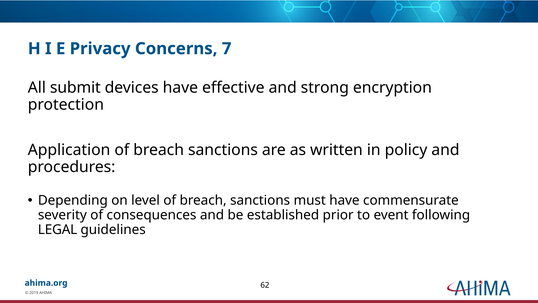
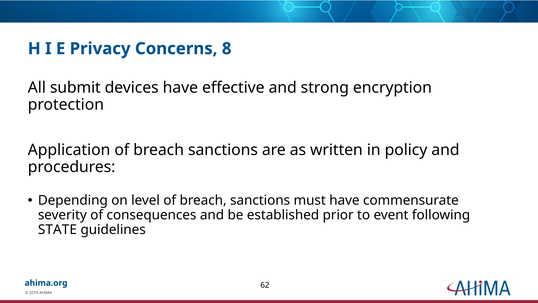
7: 7 -> 8 (227, 49)
LEGAL: LEGAL -> STATE (57, 229)
